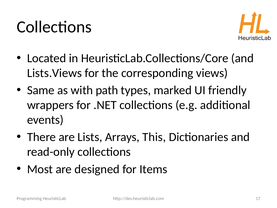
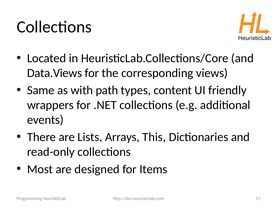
Lists.Views: Lists.Views -> Data.Views (55, 73)
marked: marked -> content (173, 90)
